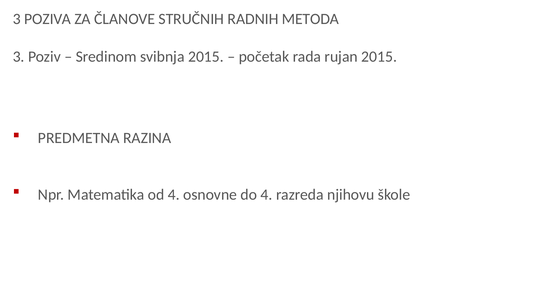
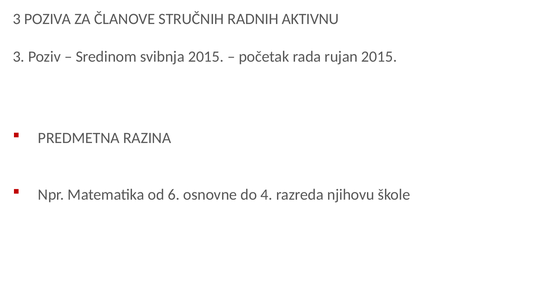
METODA: METODA -> AKTIVNU (310, 19)
od 4: 4 -> 6 (174, 195)
